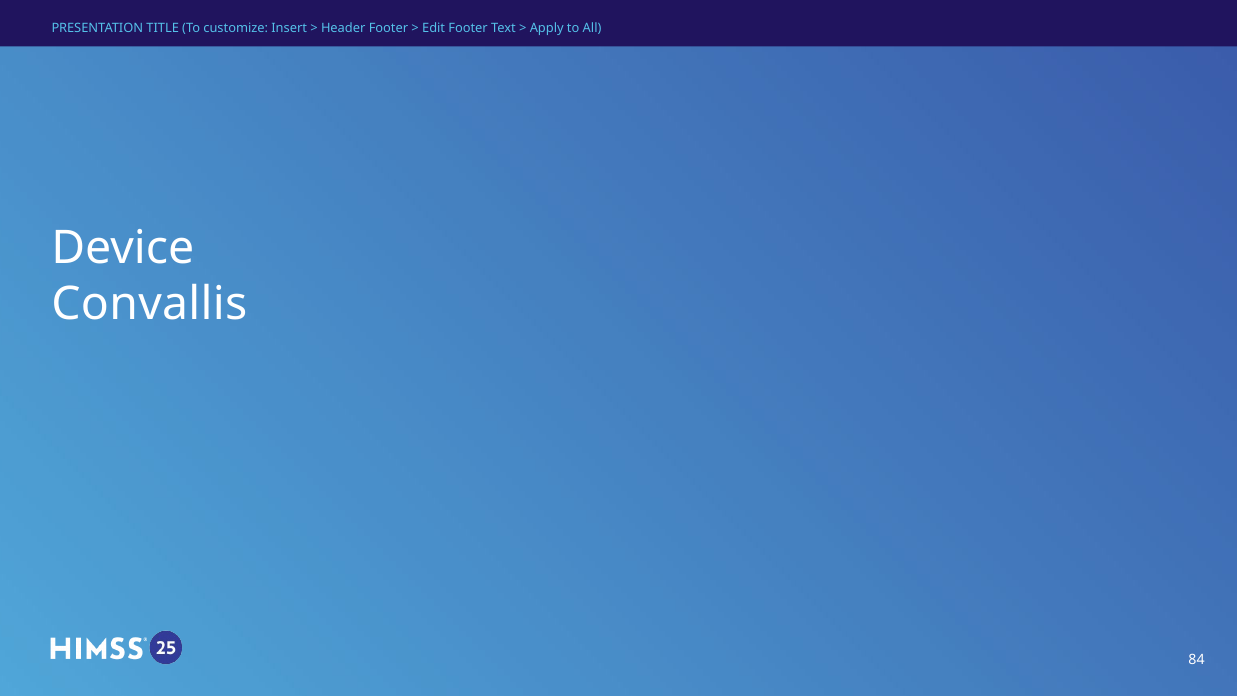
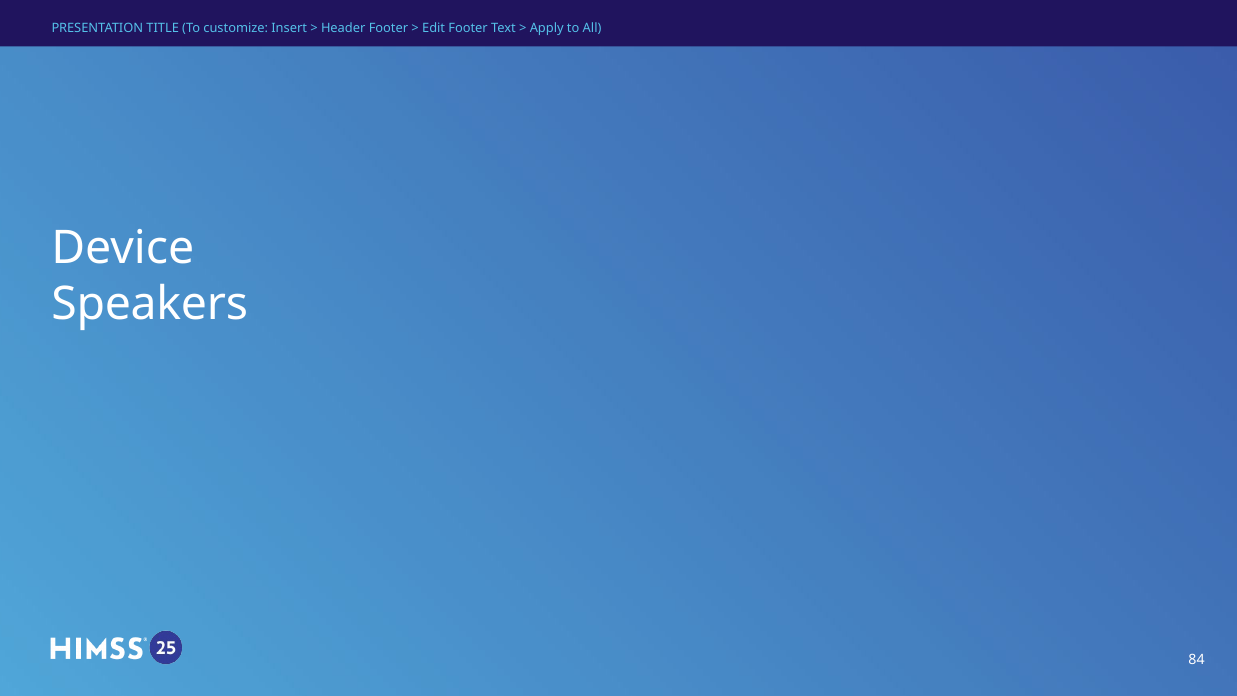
Convallis: Convallis -> Speakers (150, 304)
